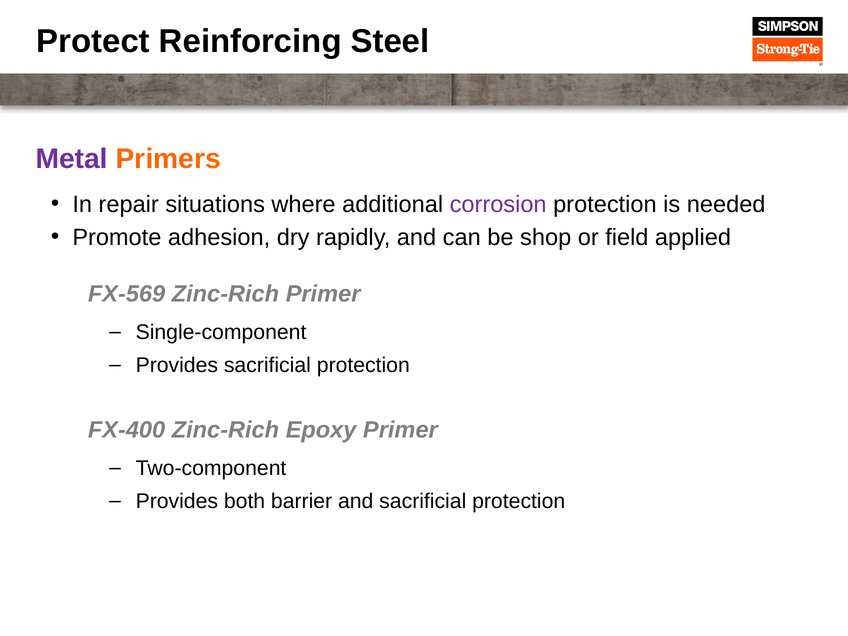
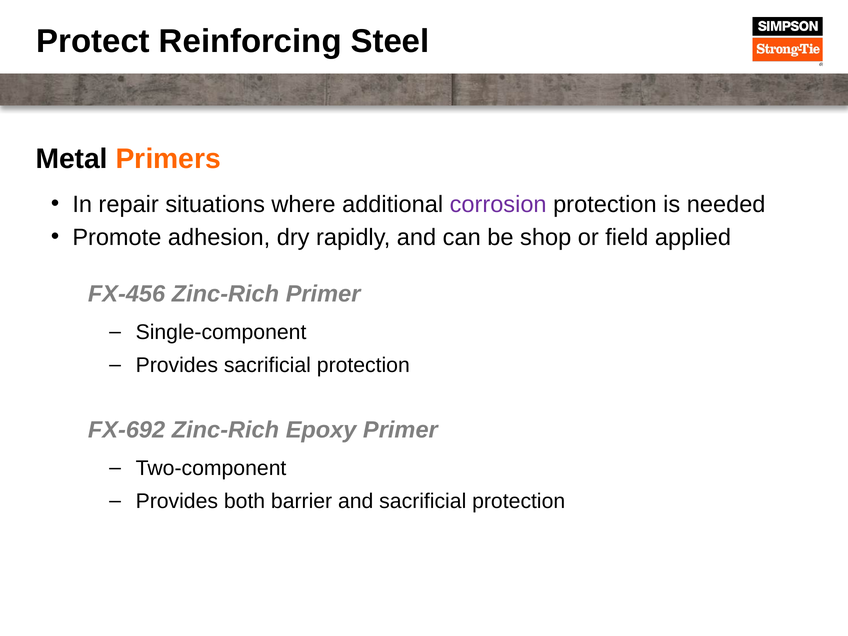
Metal colour: purple -> black (72, 159)
FX-569: FX-569 -> FX-456 (127, 294)
FX-400: FX-400 -> FX-692 (127, 430)
